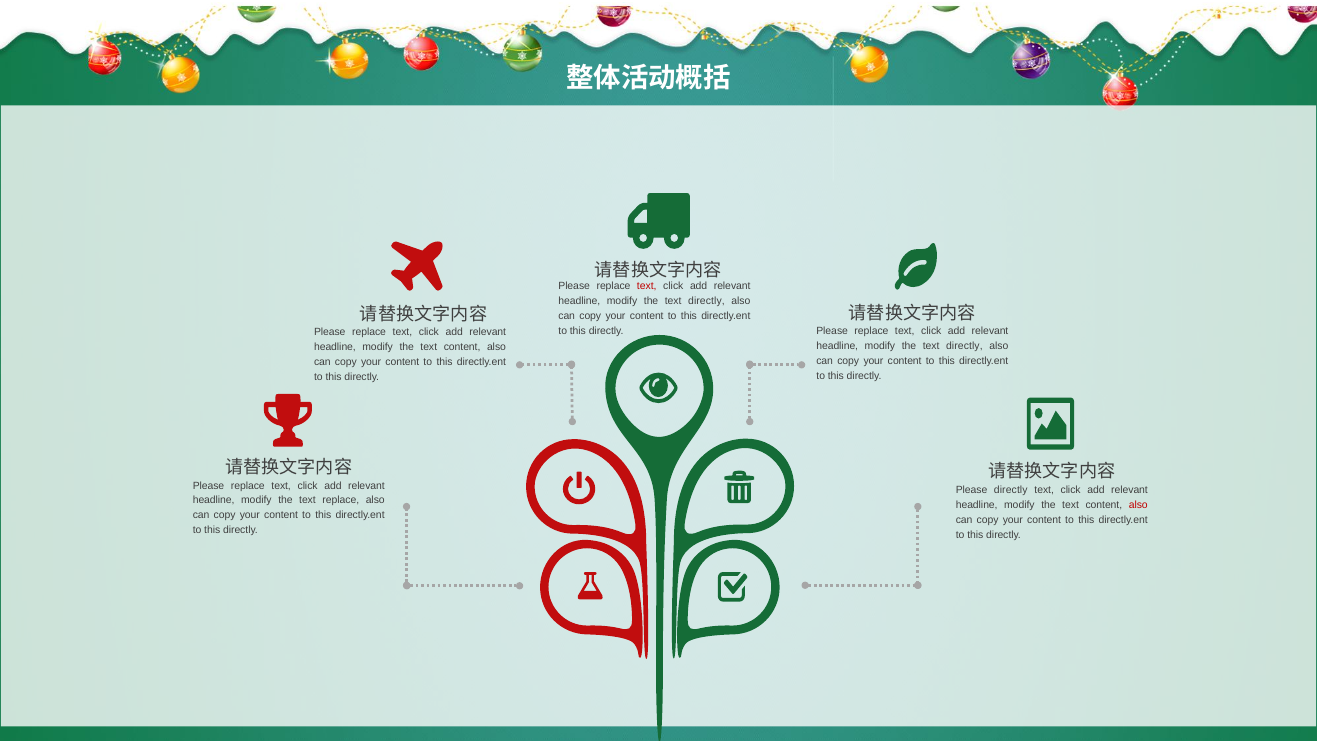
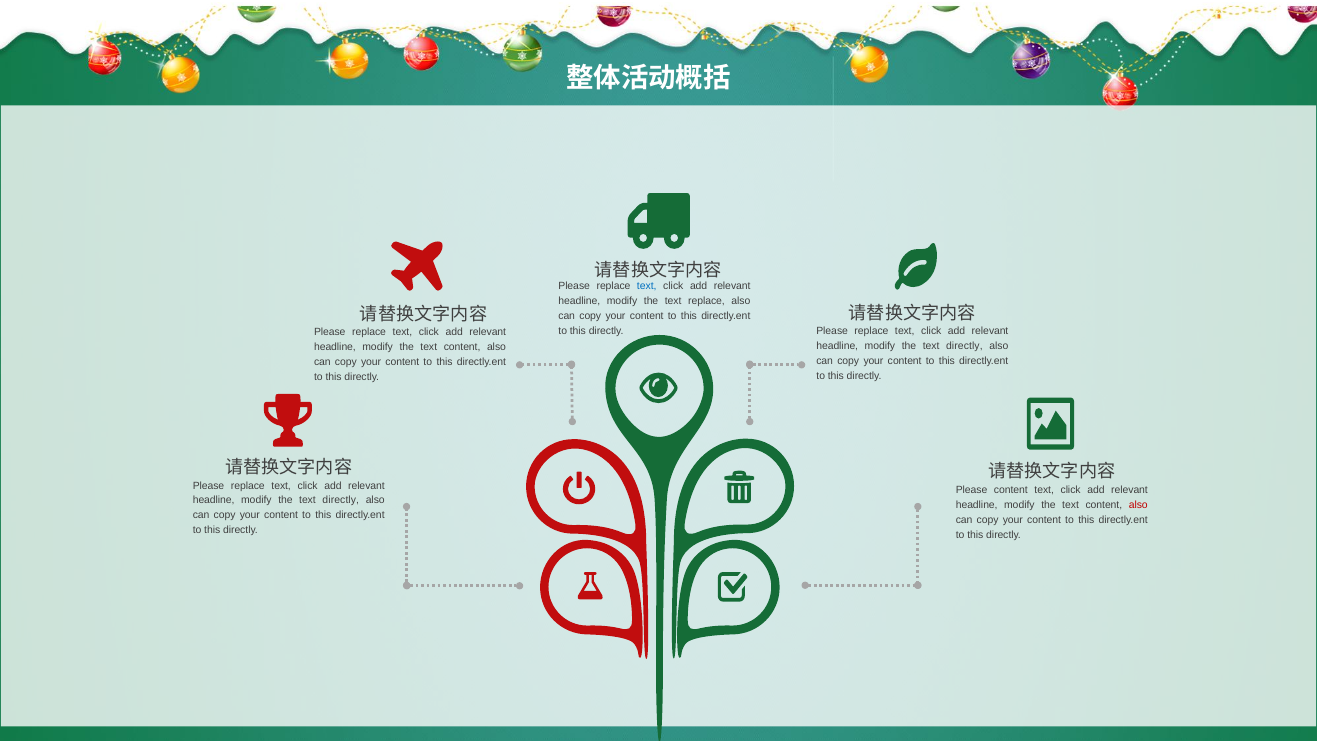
text colour: red -> blue (647, 286)
directly: directly -> replace (706, 301)
Please directly: directly -> content (1011, 490)
replace: replace -> directly (341, 500)
